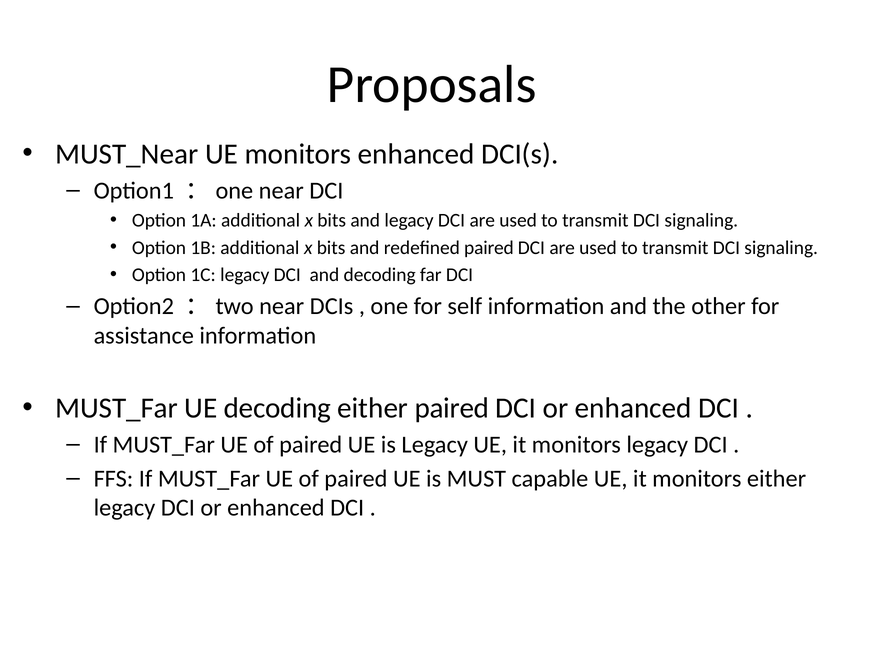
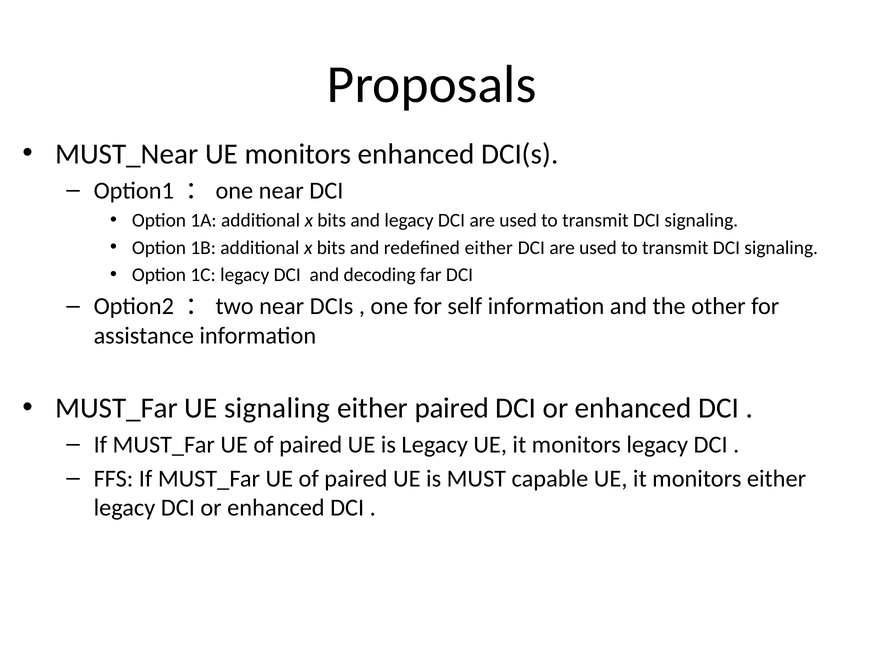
redefined paired: paired -> either (489, 248)
UE decoding: decoding -> signaling (277, 408)
